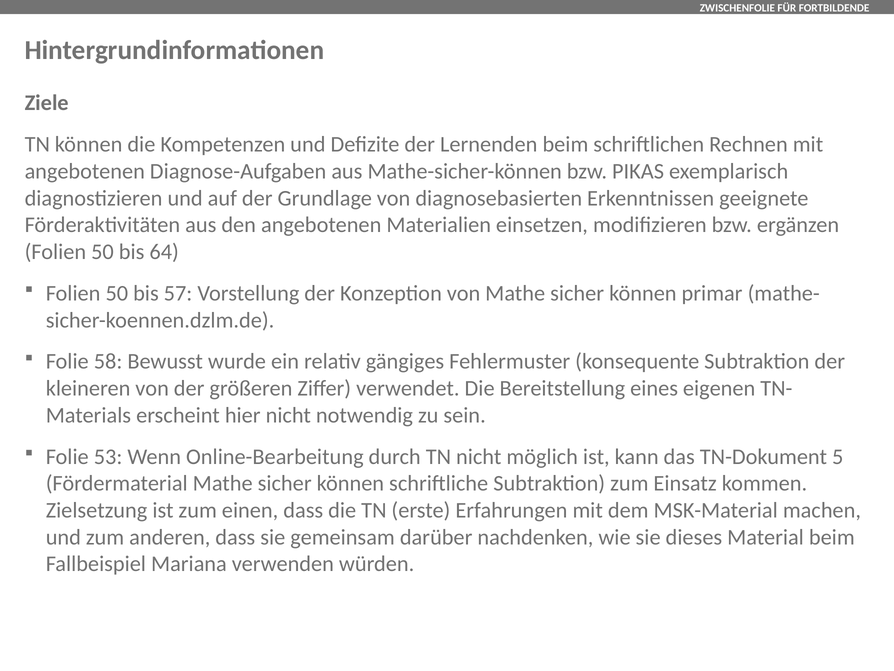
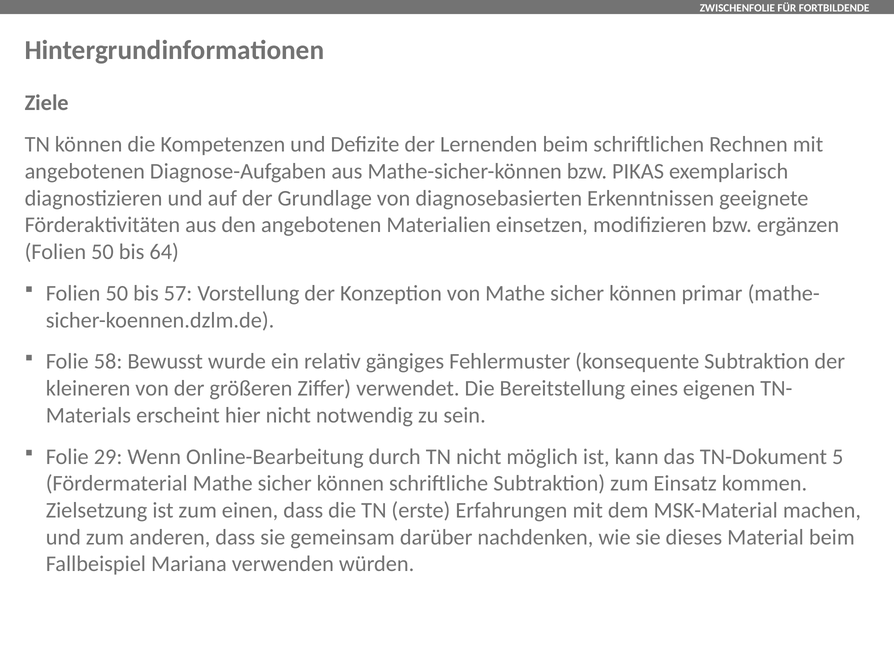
53: 53 -> 29 (108, 456)
